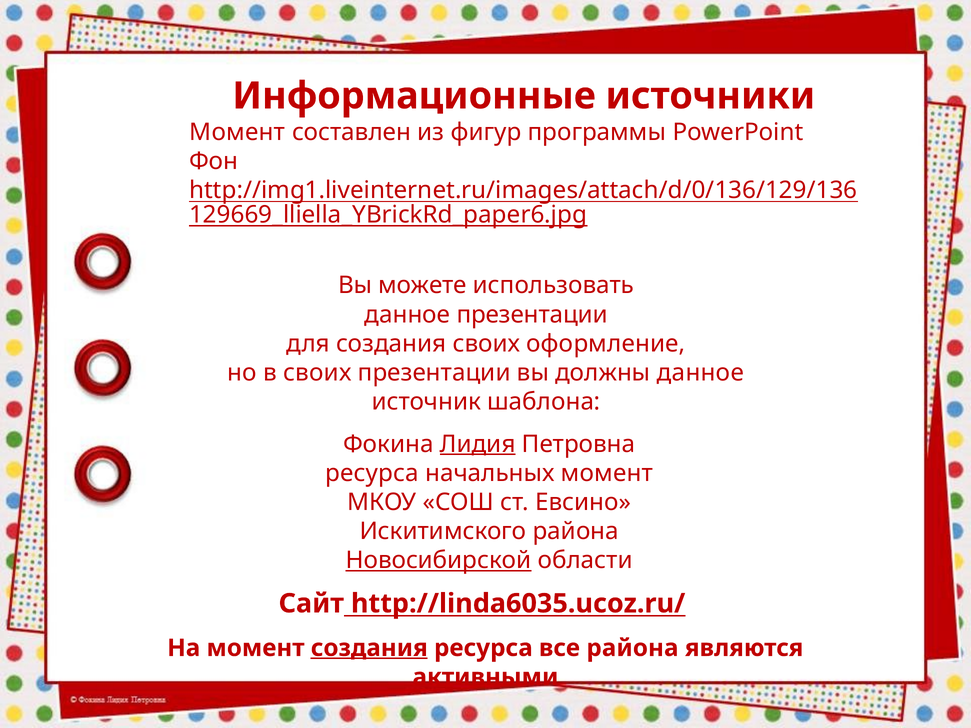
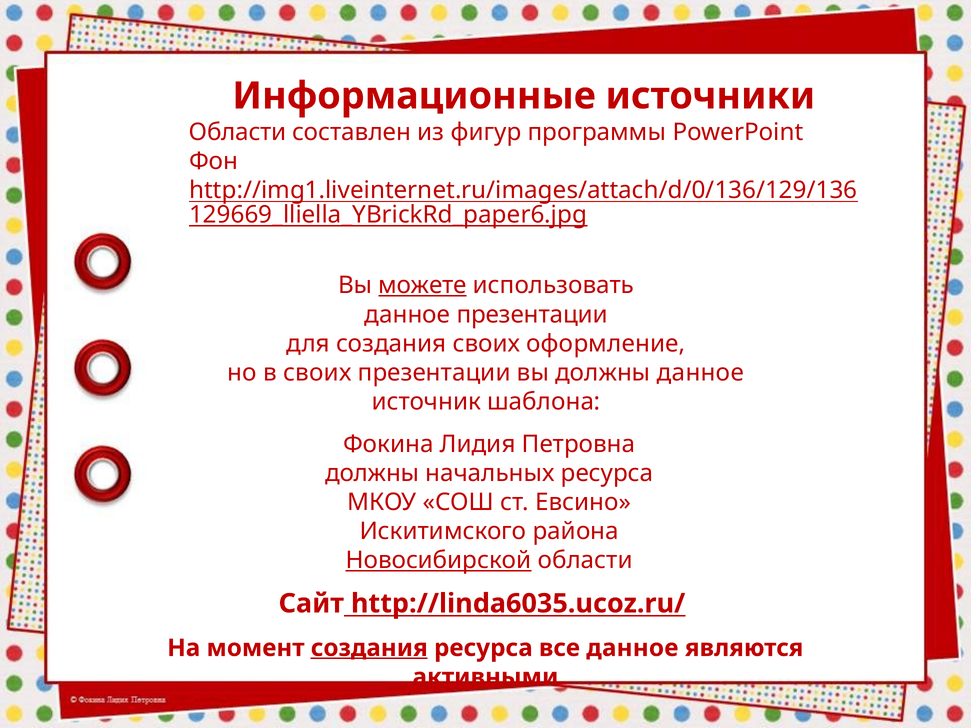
Момент: Момент -> Области (238, 132)
можете underline: none -> present (423, 286)
Лидия underline: present -> none (478, 444)
ресурса: ресурса -> должны (372, 473)
начальных момент: момент -> ресурса (607, 473)
все района: района -> данное (632, 648)
